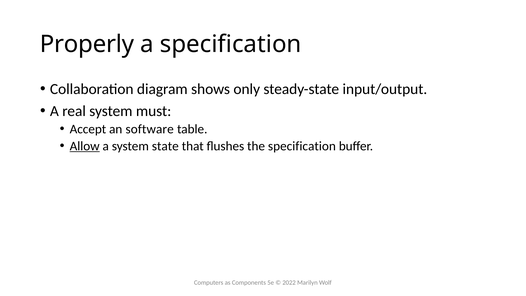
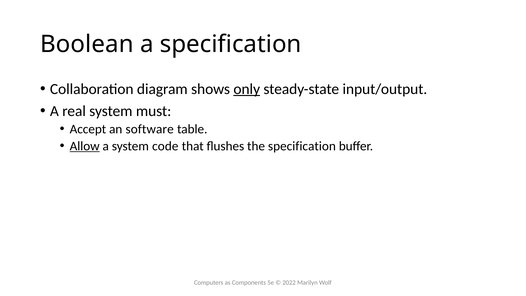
Properly: Properly -> Boolean (87, 44)
only underline: none -> present (247, 89)
state: state -> code (165, 146)
